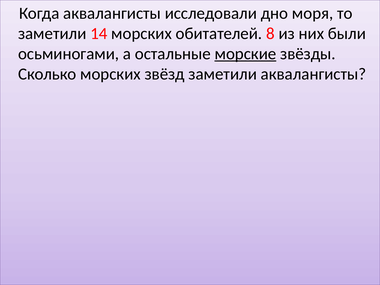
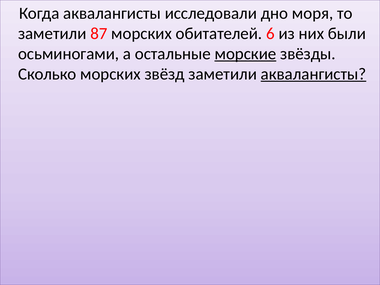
14: 14 -> 87 (99, 33)
8: 8 -> 6 (270, 33)
аквалангисты underline: none -> present (313, 74)
